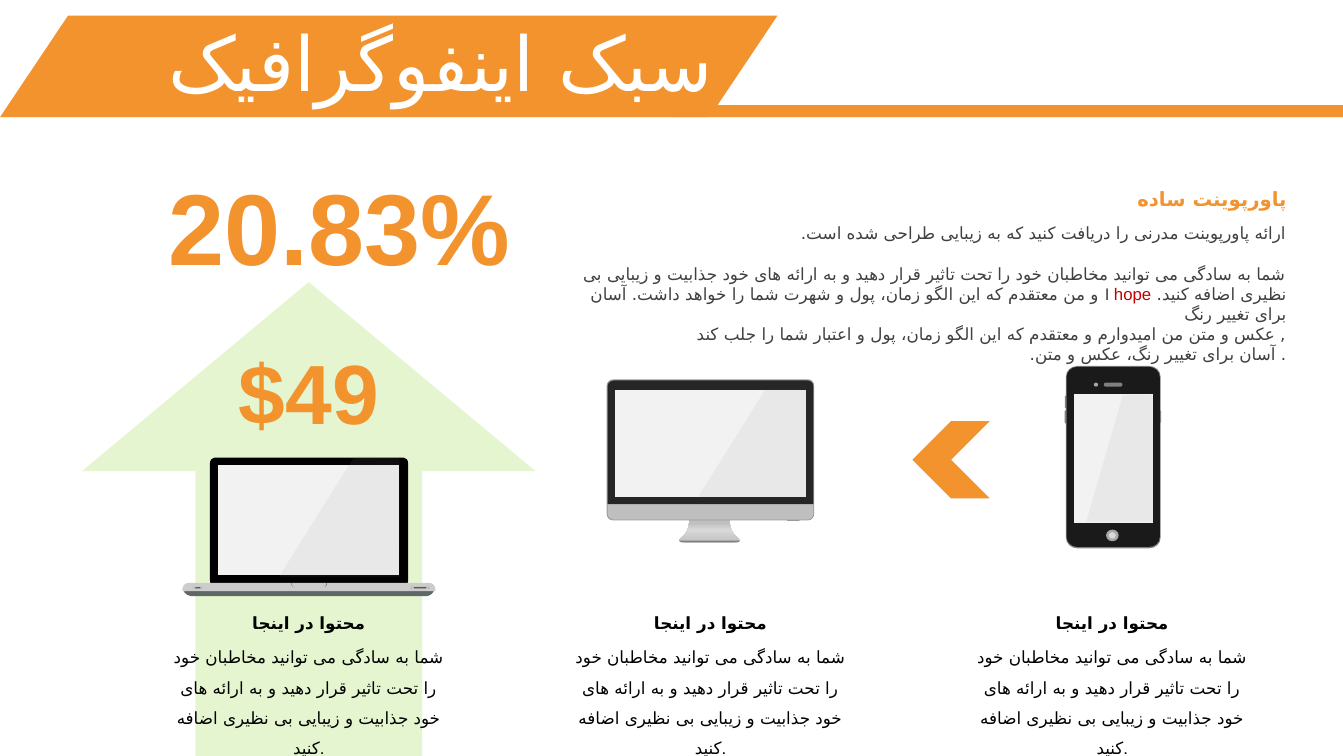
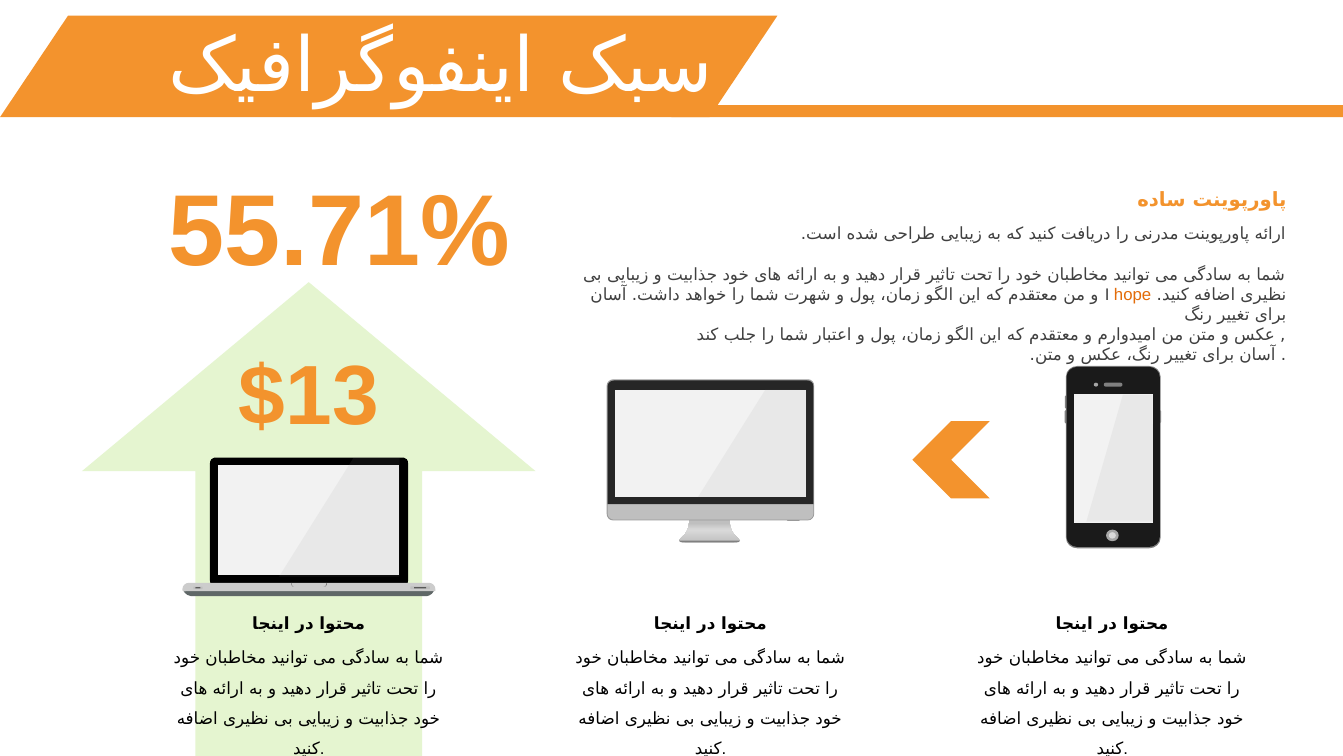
20.83%: 20.83% -> 55.71% (340, 232)
hope colour: red -> orange (1133, 295)
$49: $49 -> $13 (309, 397)
